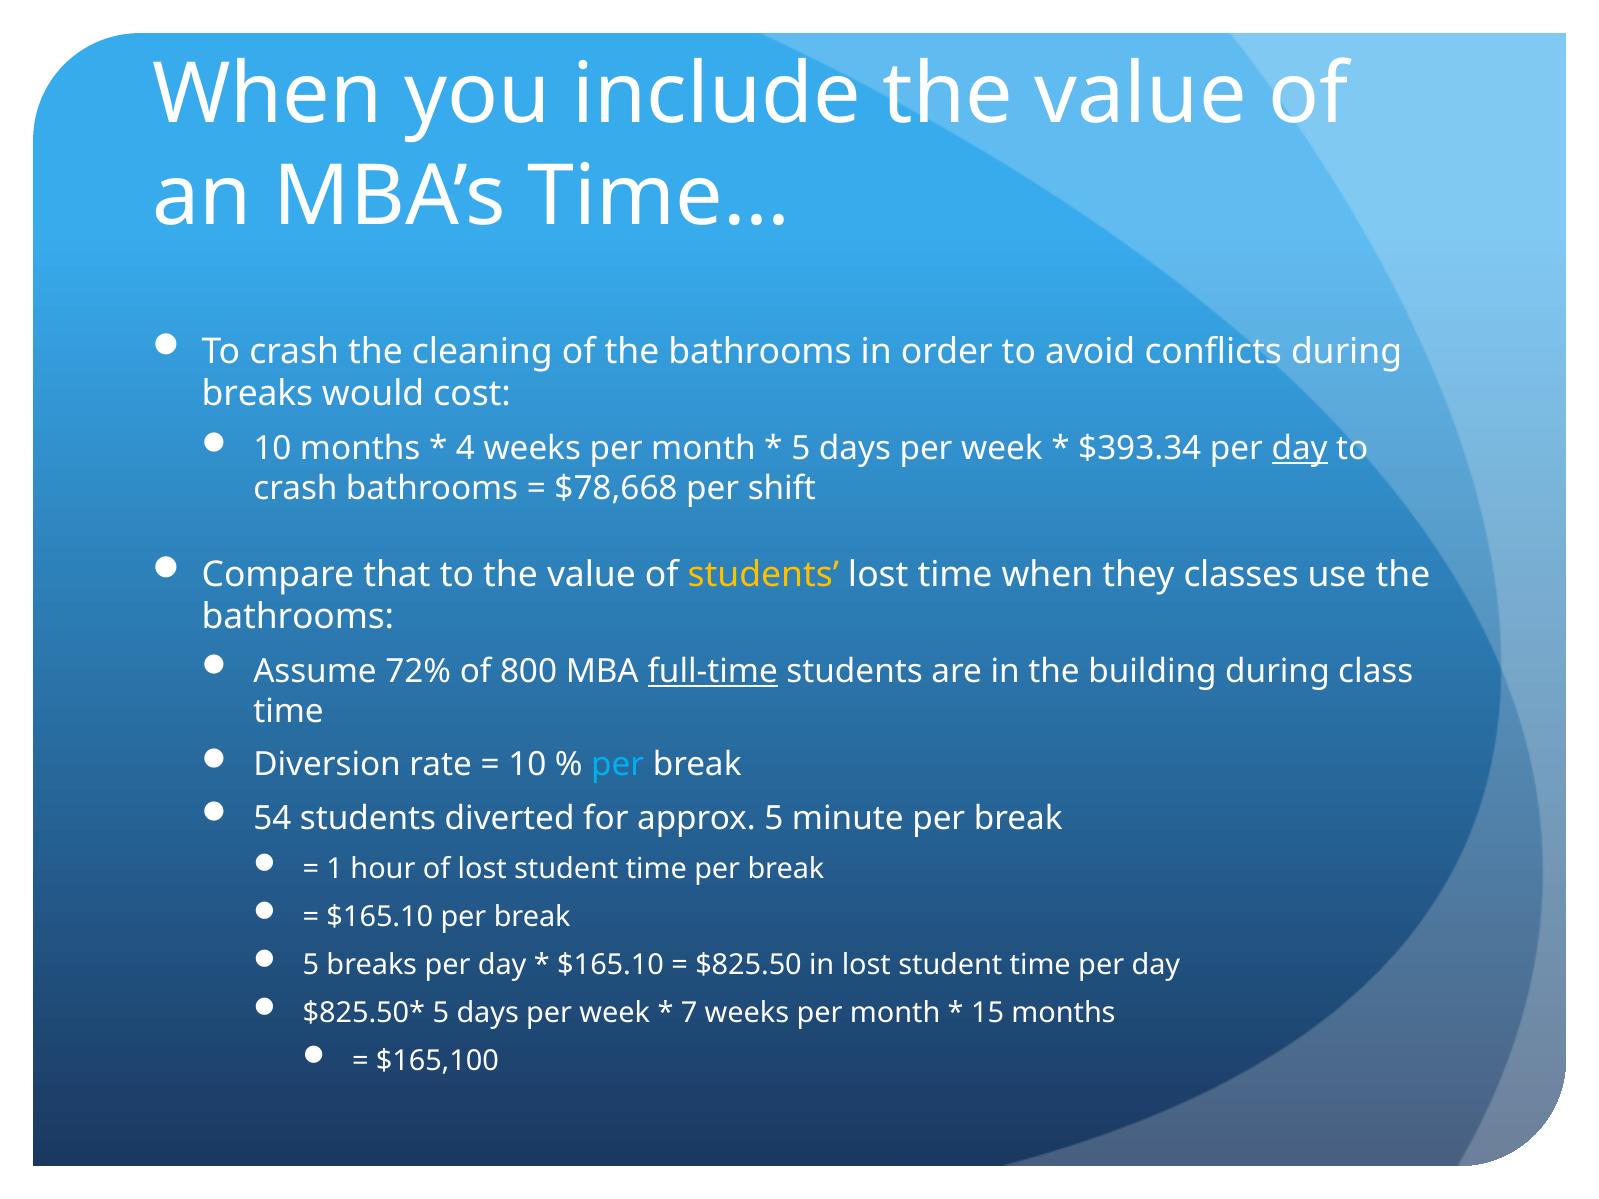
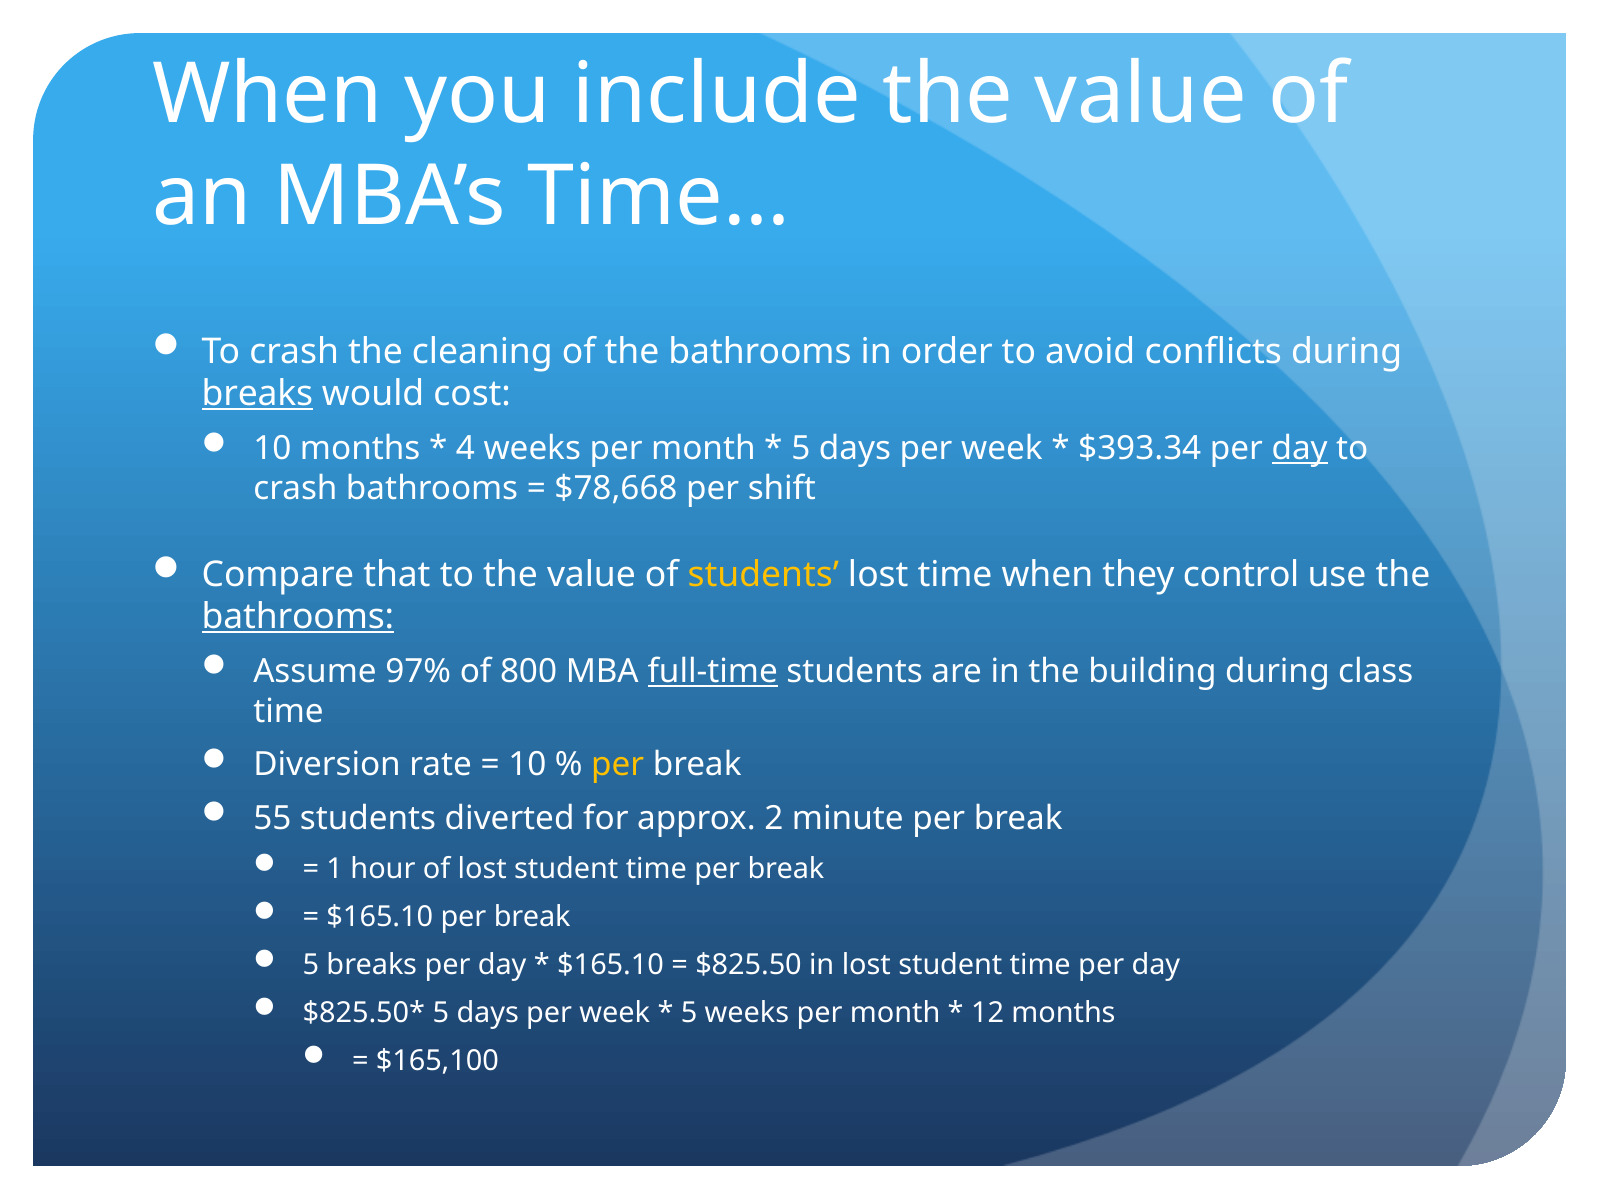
breaks underline: none -> present (257, 394)
classes: classes -> control (1241, 575)
bathrooms underline: none -> present (298, 617)
72%: 72% -> 97% (418, 672)
per colour: light blue -> yellow (618, 765)
54: 54 -> 55 (272, 818)
approx 5: 5 -> 2 (774, 818)
7: 7 -> 5 (689, 1013)
15: 15 -> 12 (988, 1013)
